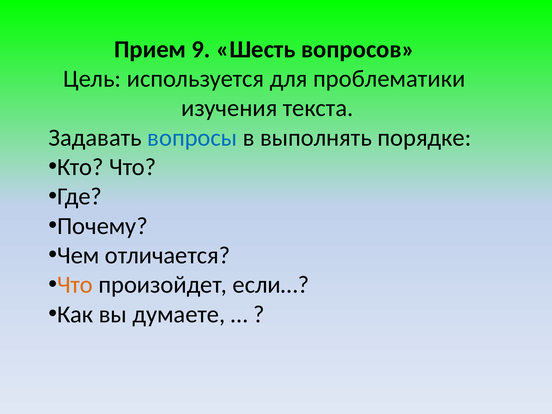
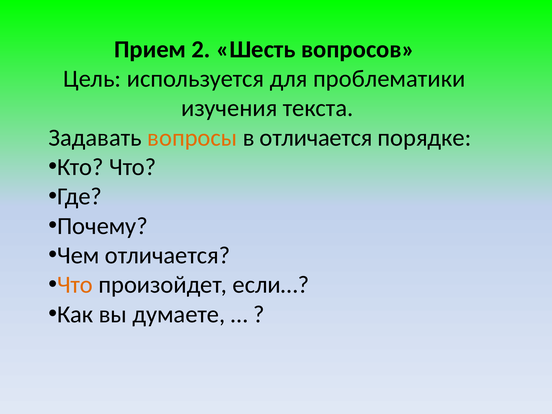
9: 9 -> 2 (201, 49)
вопросы colour: blue -> orange (192, 138)
в выполнять: выполнять -> отличается (316, 138)
